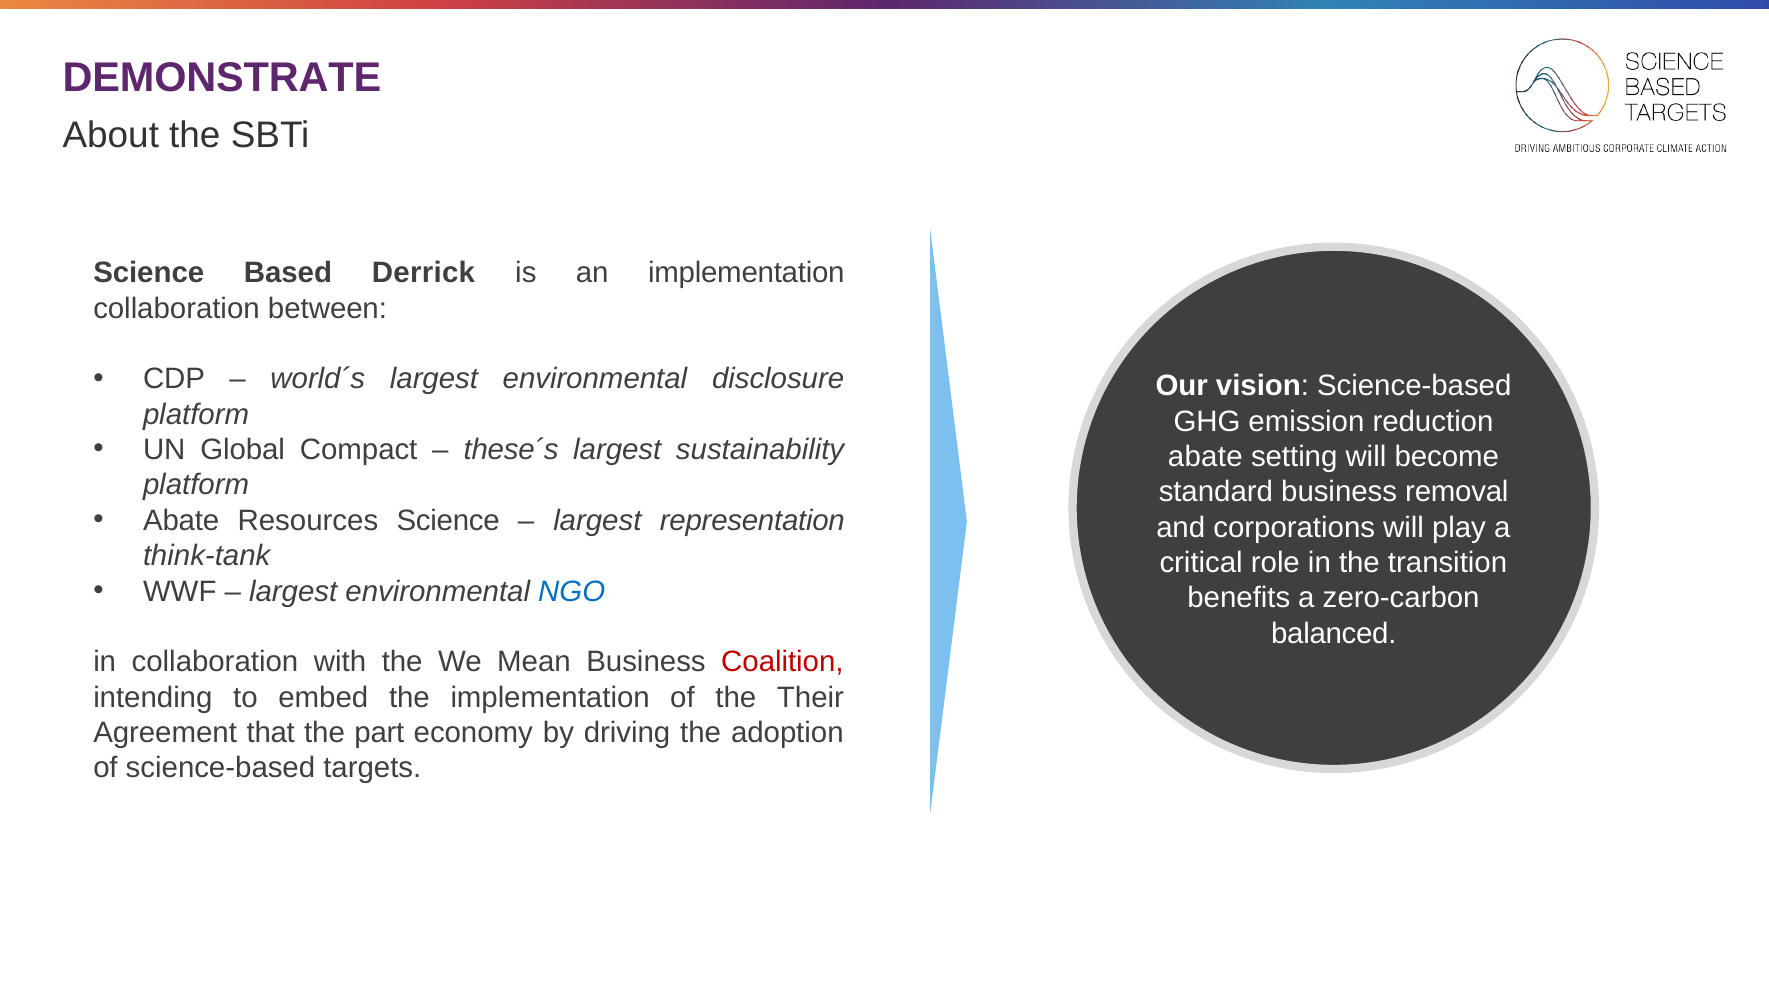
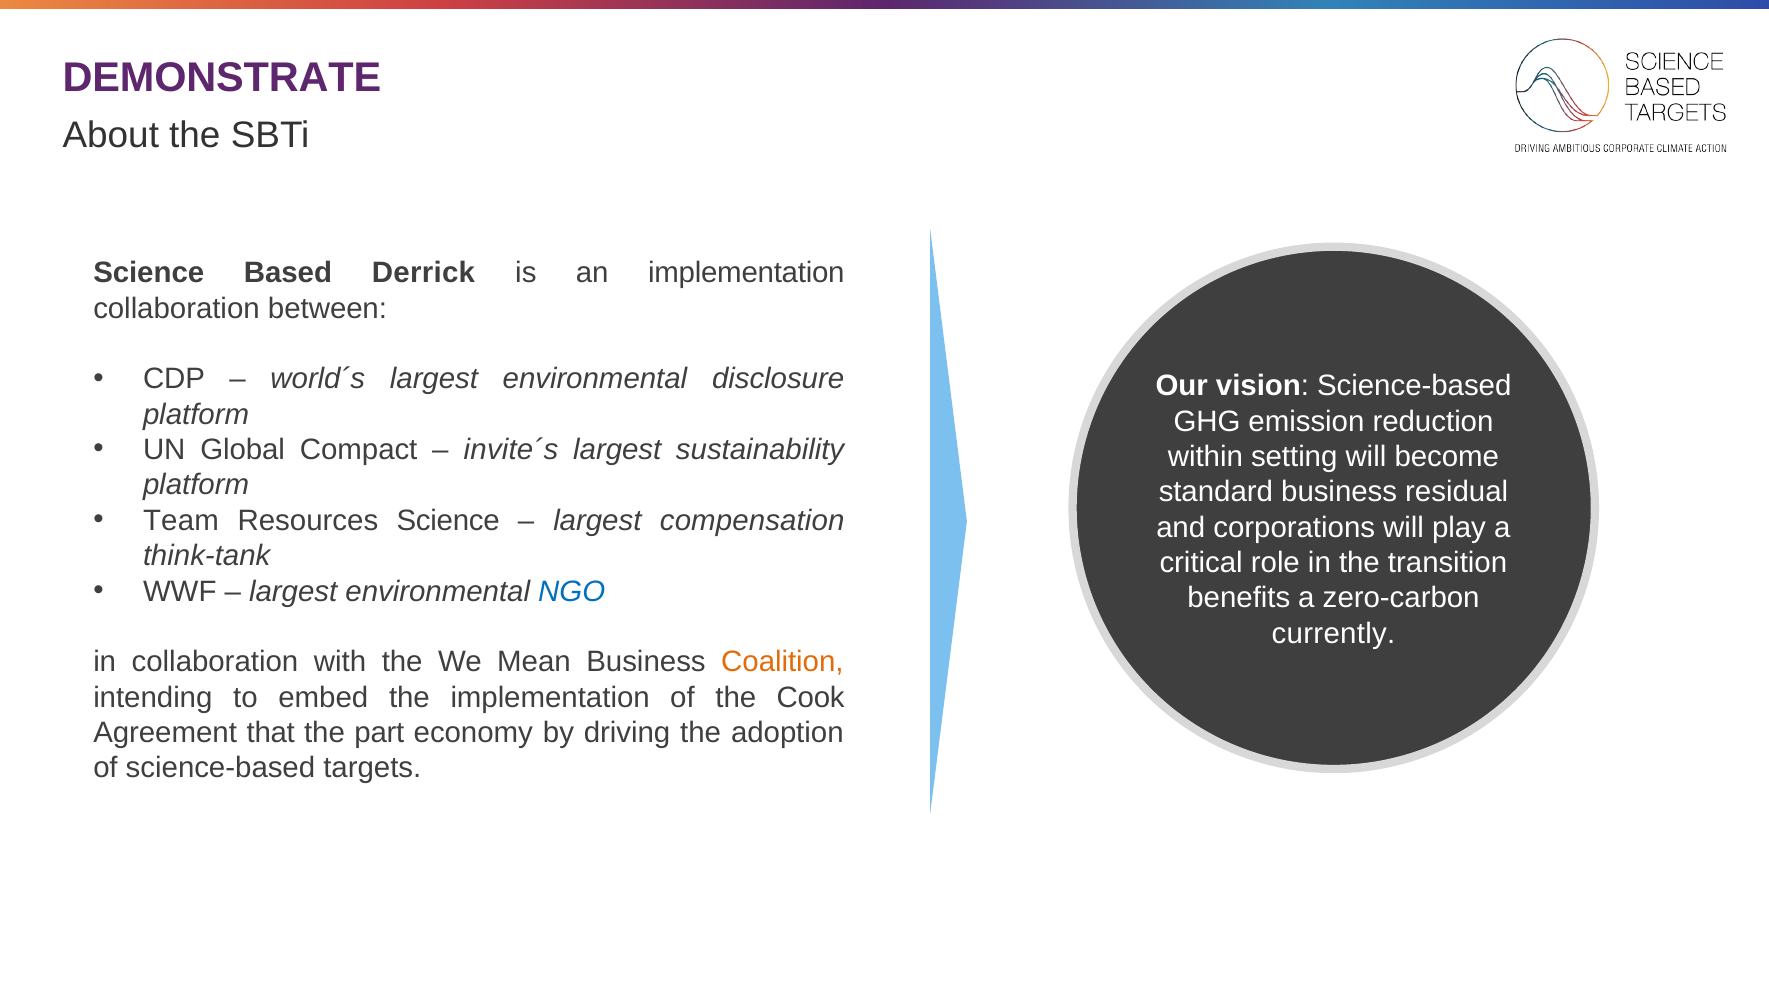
these´s: these´s -> invite´s (511, 450)
abate: abate -> within (1205, 457)
removal: removal -> residual (1457, 492)
Abate: Abate -> Team (181, 521)
representation: representation -> compensation (752, 521)
balanced: balanced -> currently (1333, 634)
Coalition colour: red -> orange (782, 662)
Their: Their -> Cook (811, 697)
